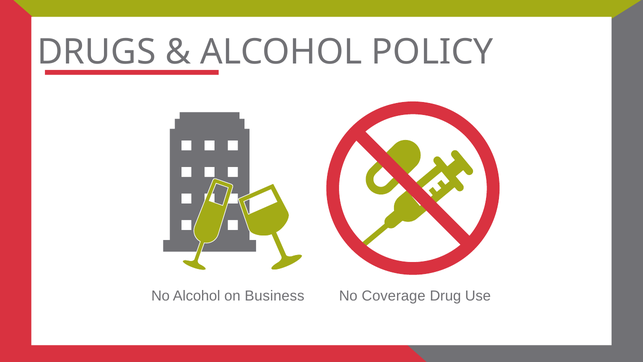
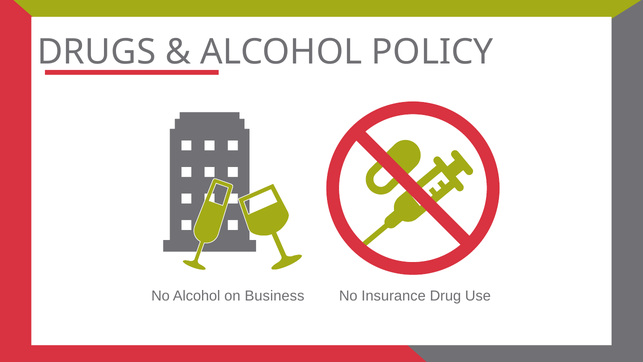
Coverage: Coverage -> Insurance (394, 296)
